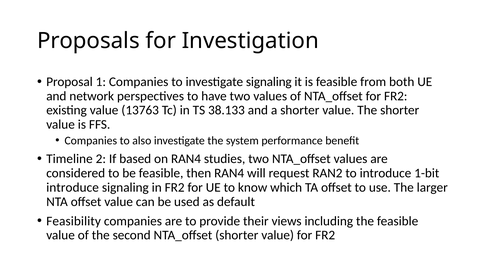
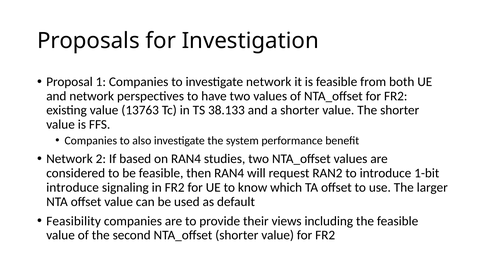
investigate signaling: signaling -> network (269, 82)
Timeline: Timeline -> Network (70, 159)
